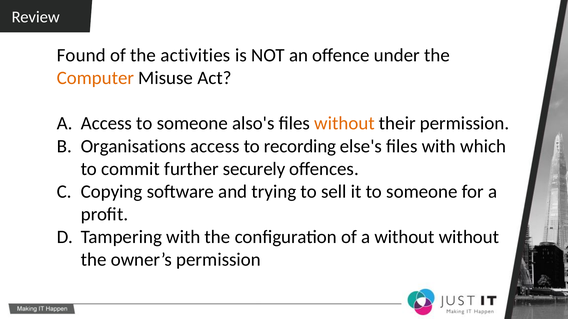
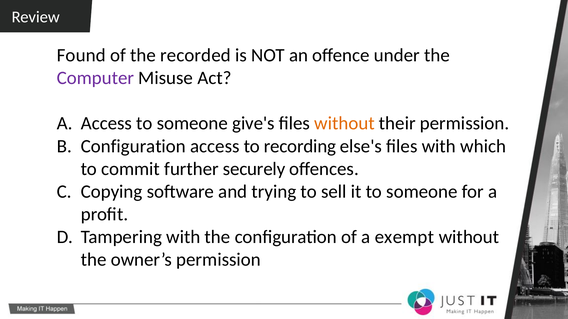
activities: activities -> recorded (196, 55)
Computer colour: orange -> purple (95, 78)
also's: also's -> give's (253, 124)
Organisations: Organisations -> Configuration (133, 146)
a without: without -> exempt (404, 237)
